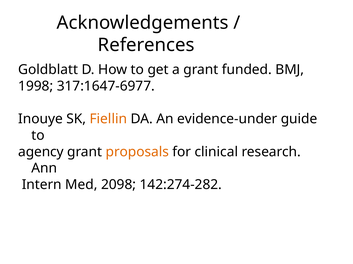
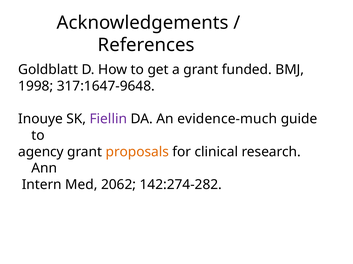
317:1647-6977: 317:1647-6977 -> 317:1647-9648 (106, 86)
Fiellin colour: orange -> purple (108, 119)
evidence-under: evidence-under -> evidence-much (227, 119)
2098: 2098 -> 2062 (119, 185)
